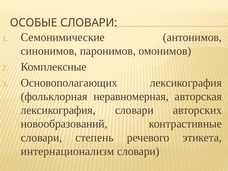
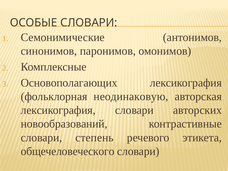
неравномерная: неравномерная -> неодинаковую (131, 97)
интернационализм: интернационализм -> общечеловеческого (68, 151)
